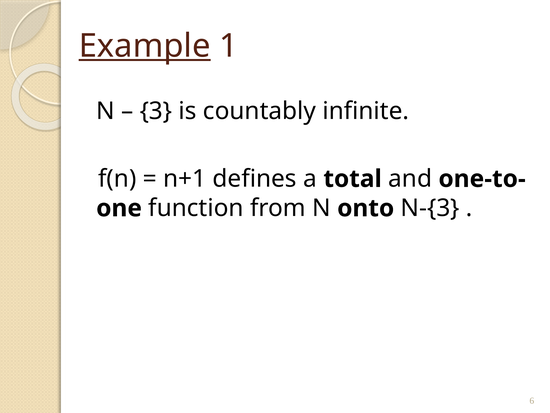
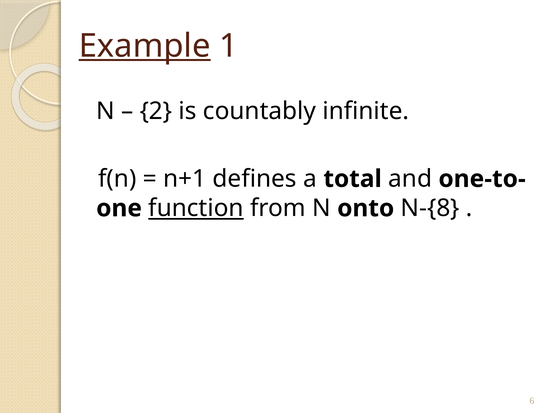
3: 3 -> 2 (156, 111)
function underline: none -> present (196, 208)
N-{3: N-{3 -> N-{8 (430, 208)
